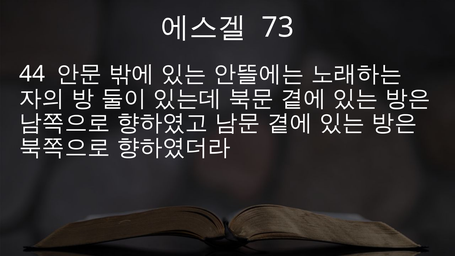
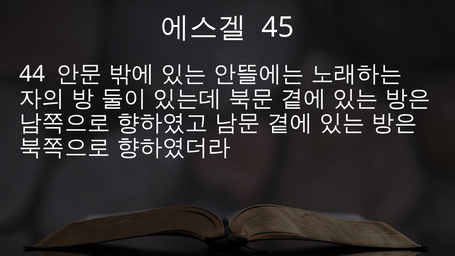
73: 73 -> 45 (278, 27)
